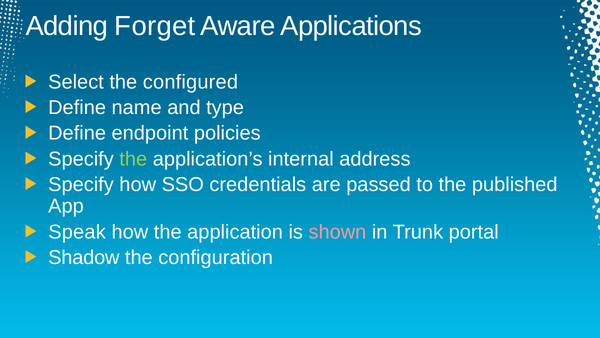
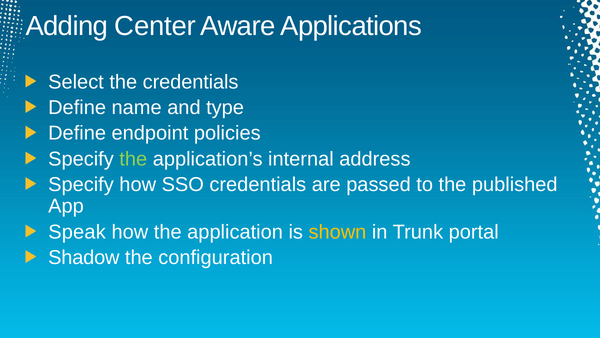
Forget: Forget -> Center (155, 26)
the configured: configured -> credentials (191, 82)
shown colour: pink -> yellow (337, 232)
